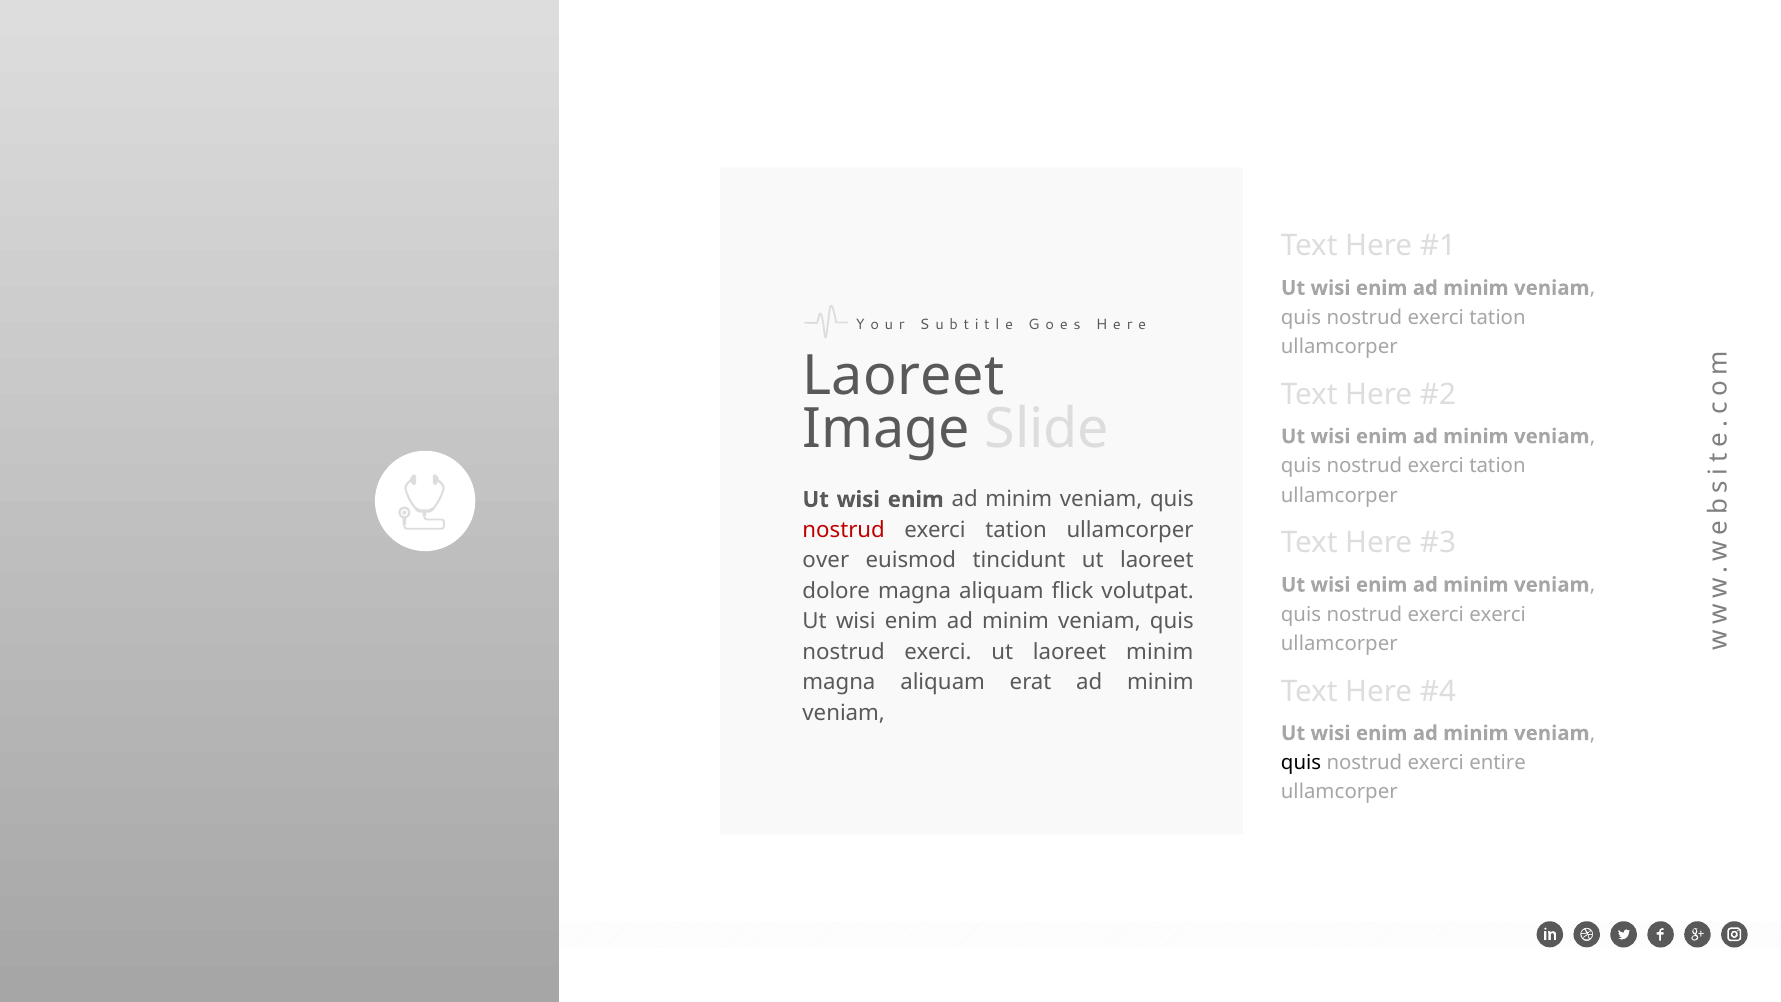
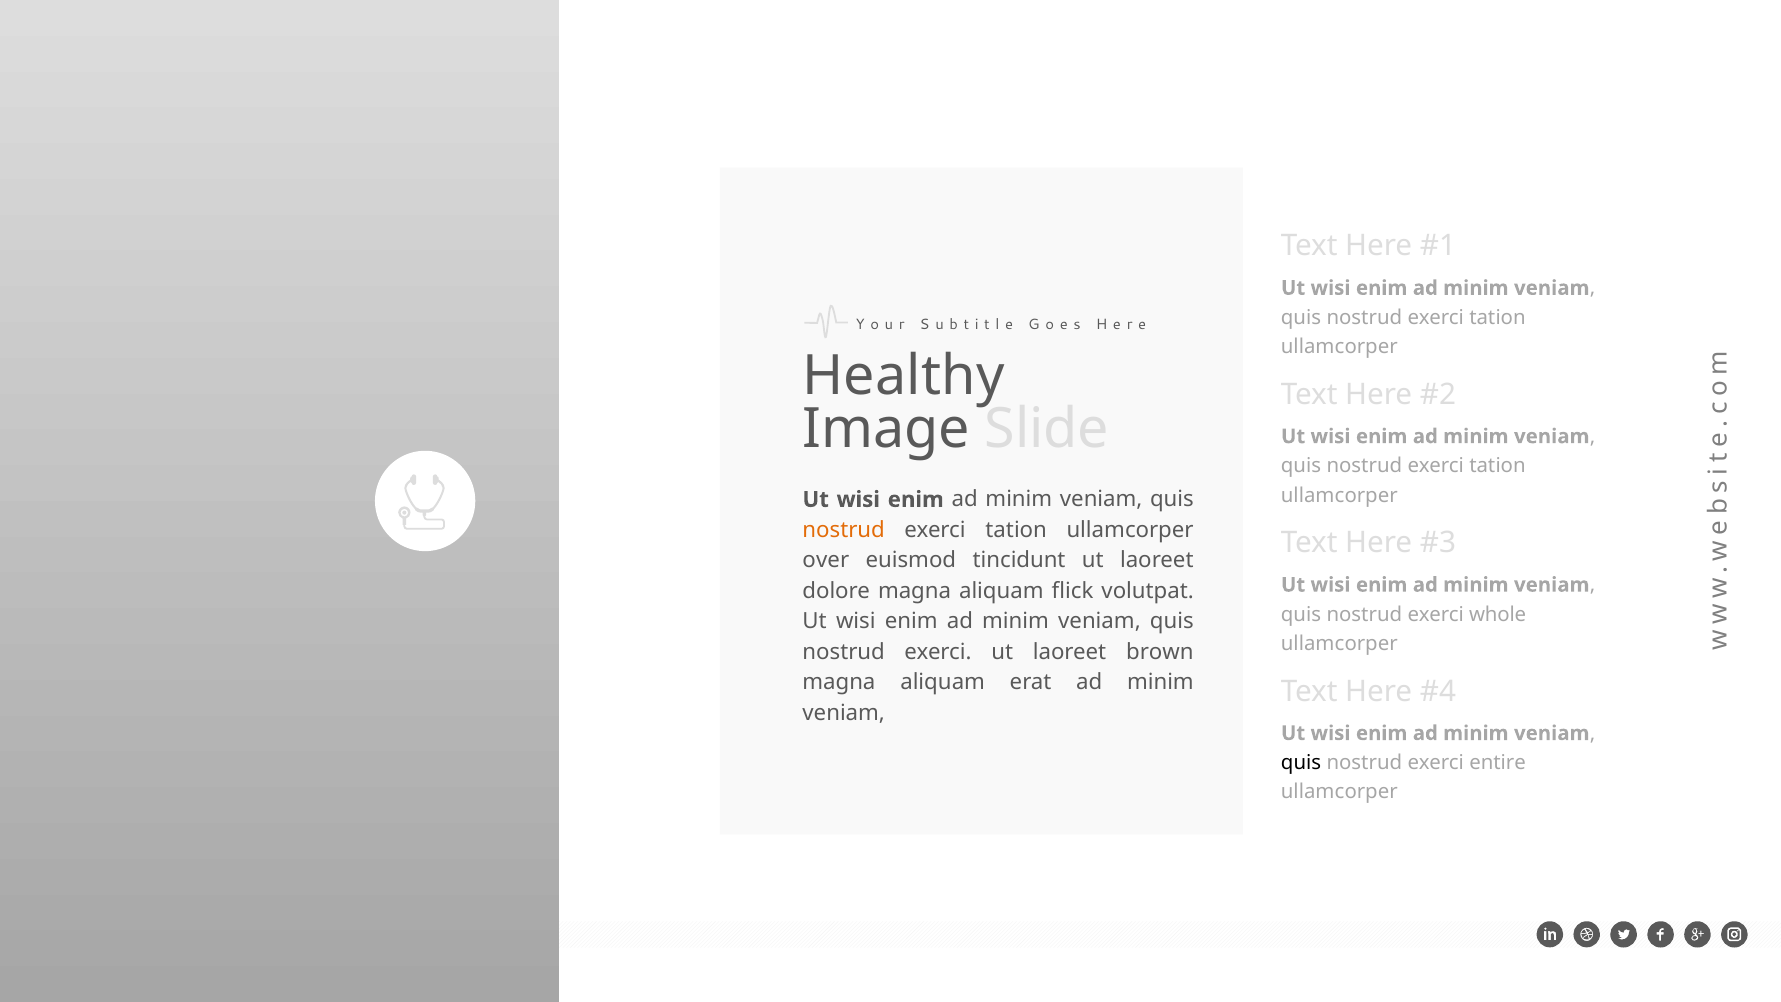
Laoreet: Laoreet -> Healthy (904, 376)
nostrud colour: red -> orange (844, 530)
exerci exerci: exerci -> whole (1498, 614)
laoreet minim: minim -> brown (1160, 652)
